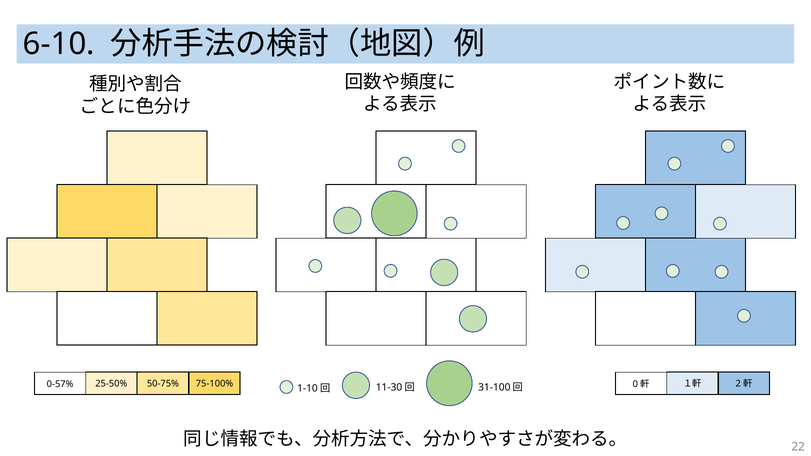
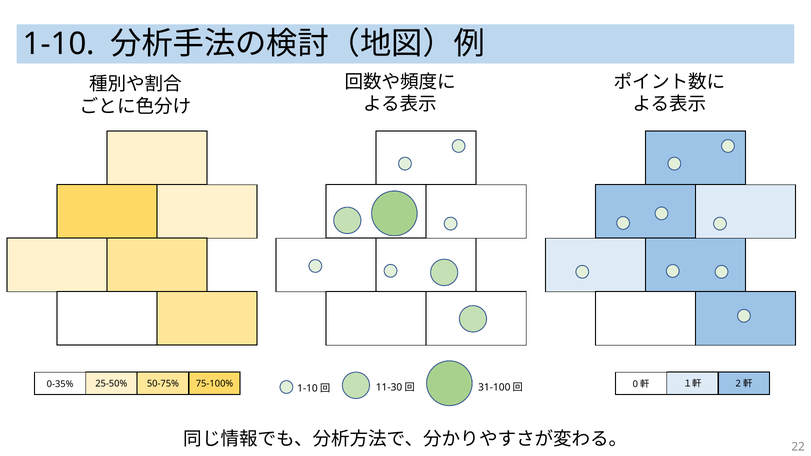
6-10: 6-10 -> 1-10 (59, 44)
0-57%: 0-57% -> 0-35% (60, 384)
